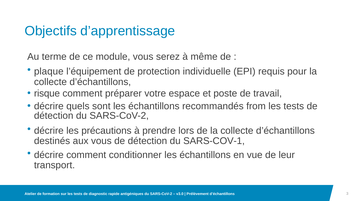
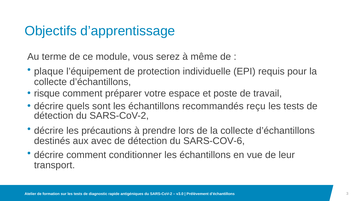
from: from -> reçu (256, 106)
aux vous: vous -> avec (101, 141)
SARS-COV-1: SARS-COV-1 -> SARS-COV-6 (214, 141)
